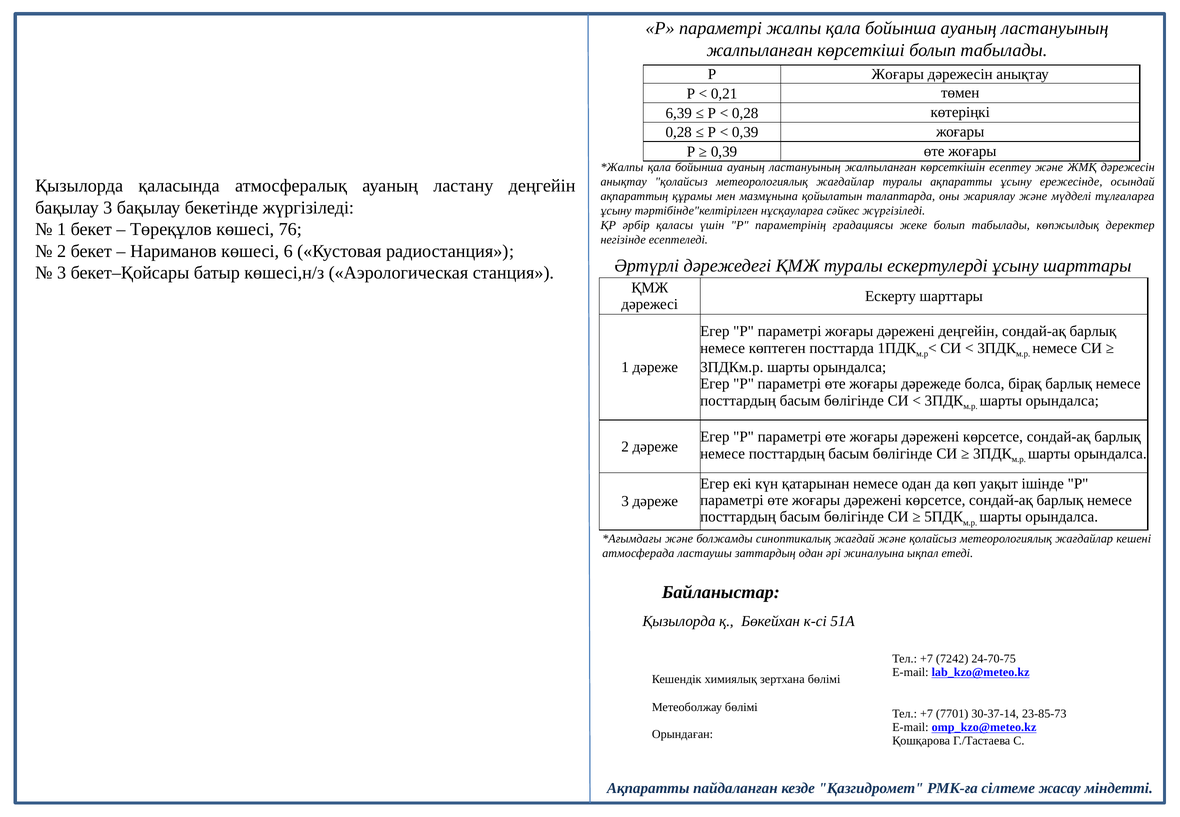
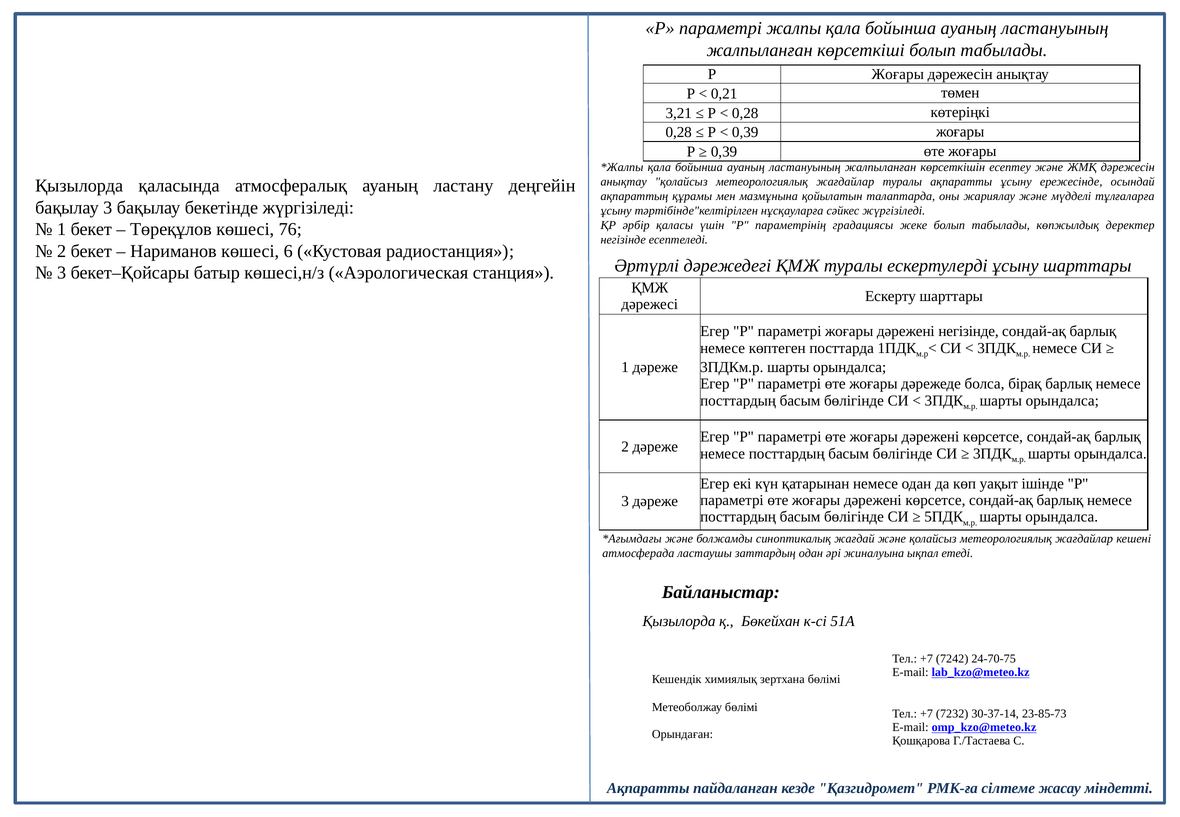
6,39: 6,39 -> 3,21 (679, 113)
дәрежені деңгейін: деңгейін -> негізінде (969, 331)
7701: 7701 -> 7232 (952, 714)
